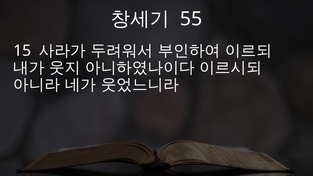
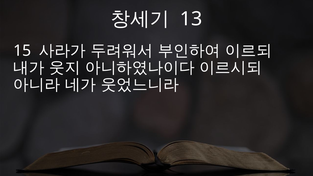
55: 55 -> 13 (191, 19)
